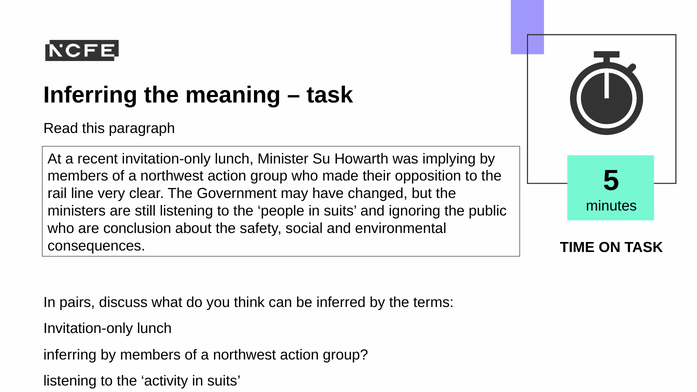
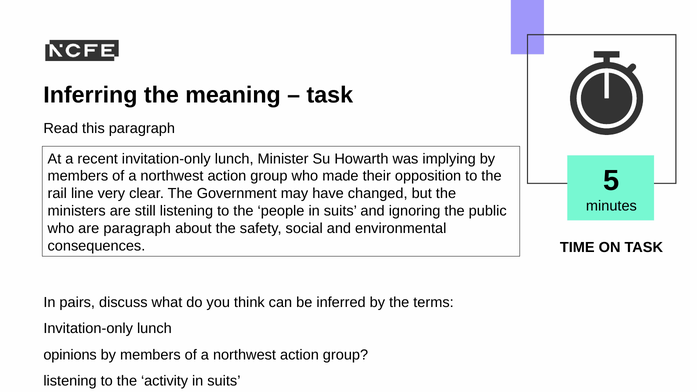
are conclusion: conclusion -> paragraph (137, 228)
inferring: inferring -> opinions (70, 355)
